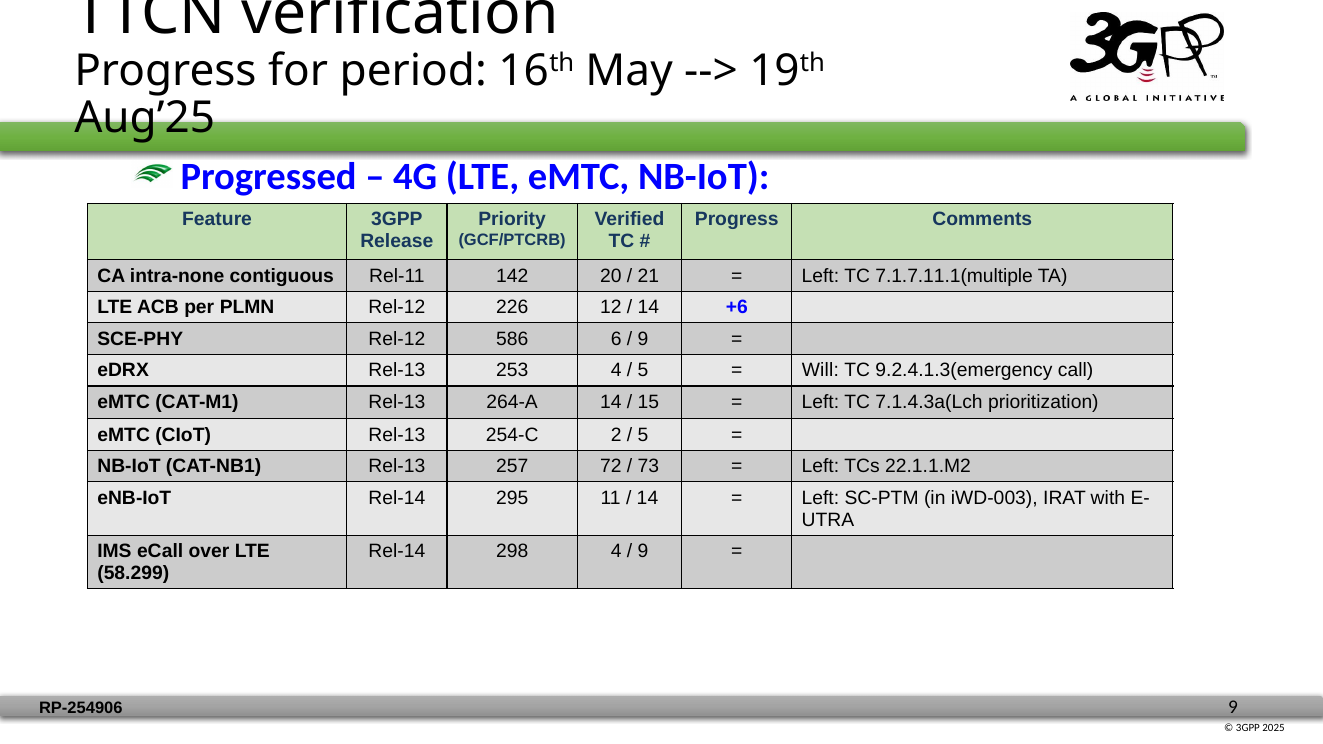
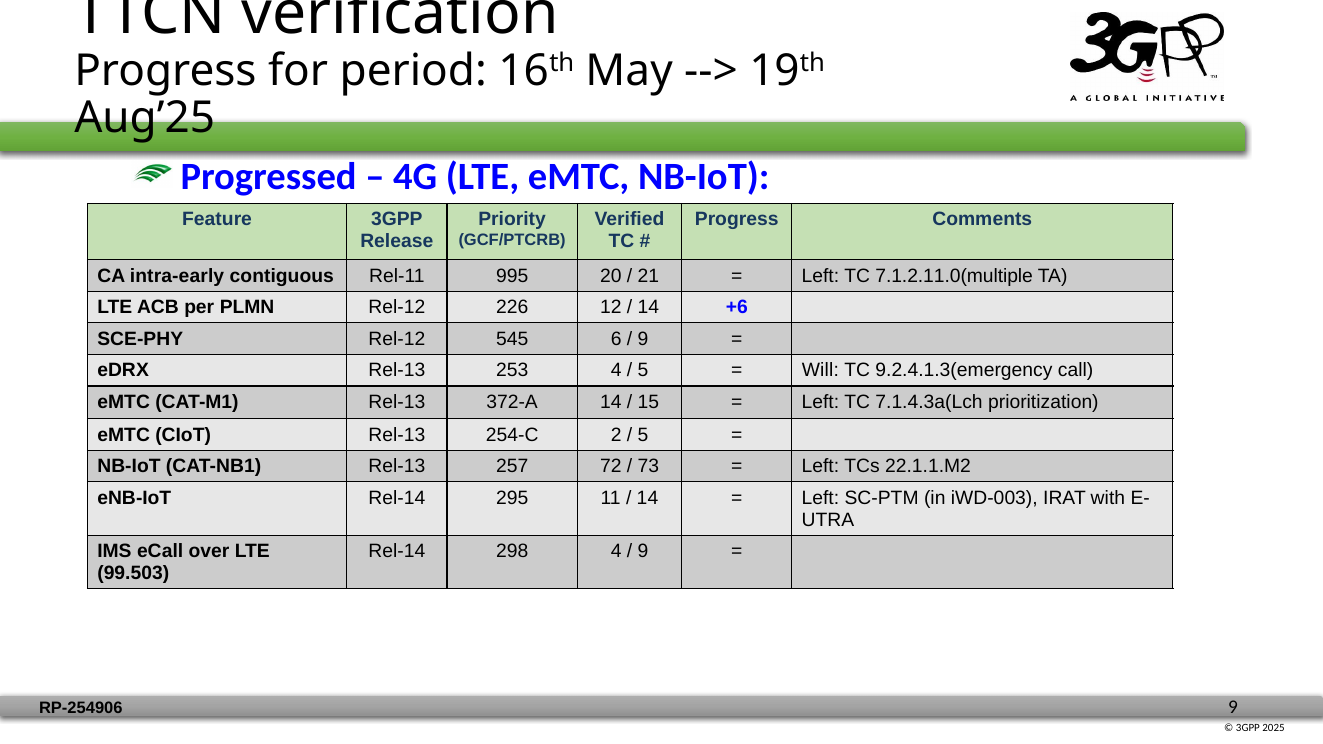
intra-none: intra-none -> intra-early (177, 276)
142: 142 -> 995 (512, 276)
7.1.7.11.1(multiple: 7.1.7.11.1(multiple -> 7.1.2.11.0(multiple (954, 276)
586: 586 -> 545 (512, 339)
264-A: 264-A -> 372-A (512, 402)
58.299: 58.299 -> 99.503 (133, 573)
